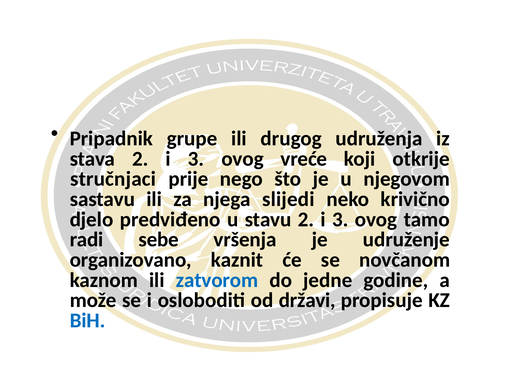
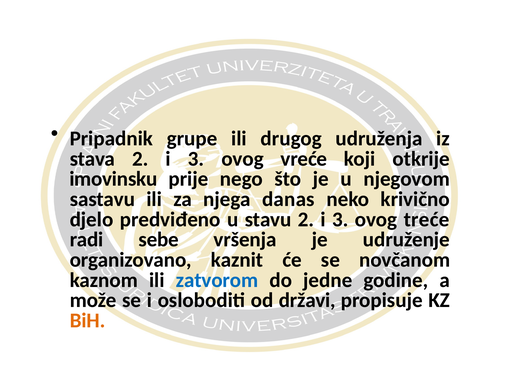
stručnjaci: stručnjaci -> imovinsku (113, 179)
slijedi: slijedi -> danas (288, 199)
tamo: tamo -> treće (427, 219)
BiH colour: blue -> orange (88, 320)
